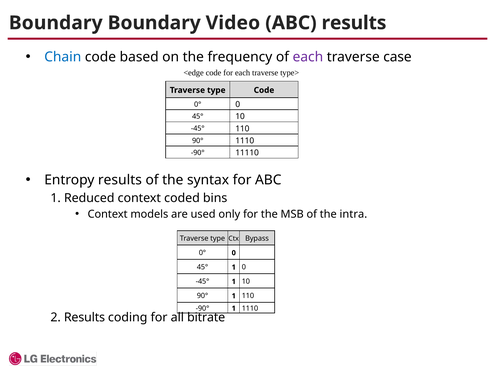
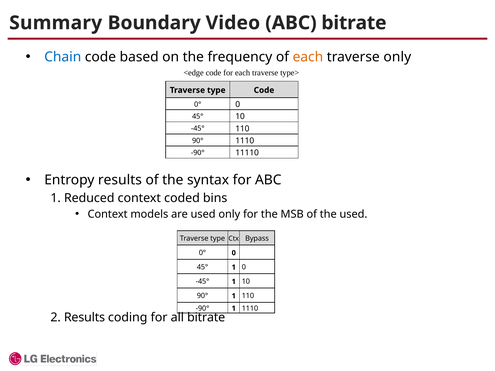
Boundary: Boundary -> Summary (56, 23)
ABC results: results -> bitrate (354, 23)
each colour: purple -> orange (308, 57)
traverse case: case -> only (397, 57)
the intra: intra -> used (353, 214)
